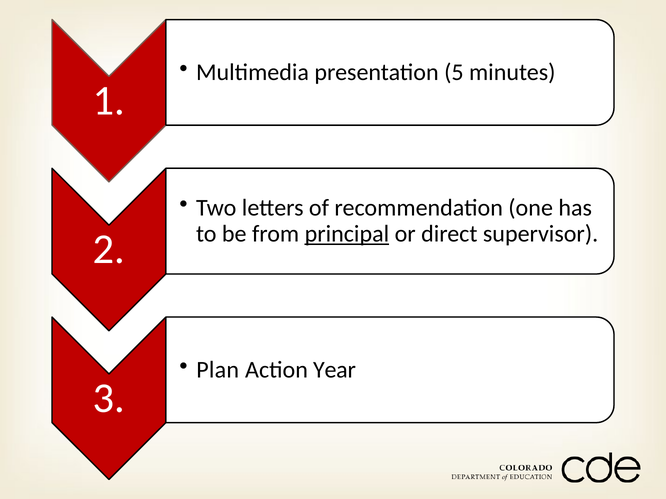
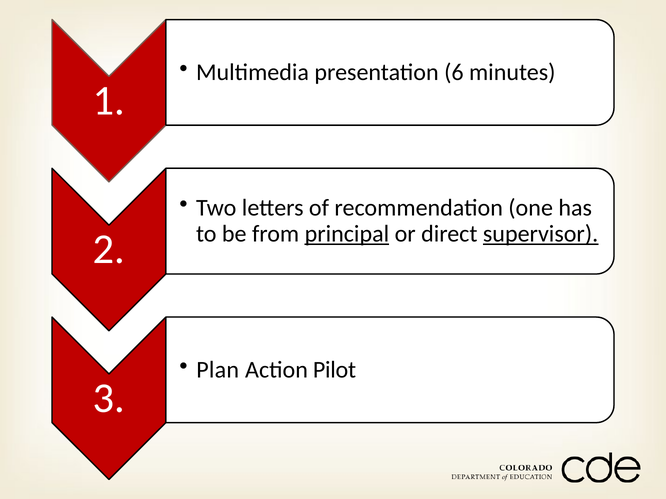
5: 5 -> 6 (454, 72)
supervisor underline: none -> present (541, 234)
Year: Year -> Pilot (334, 370)
